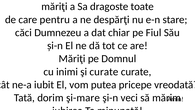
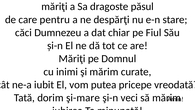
toate: toate -> păsul (142, 7)
şi curate: curate -> mărim (104, 72)
